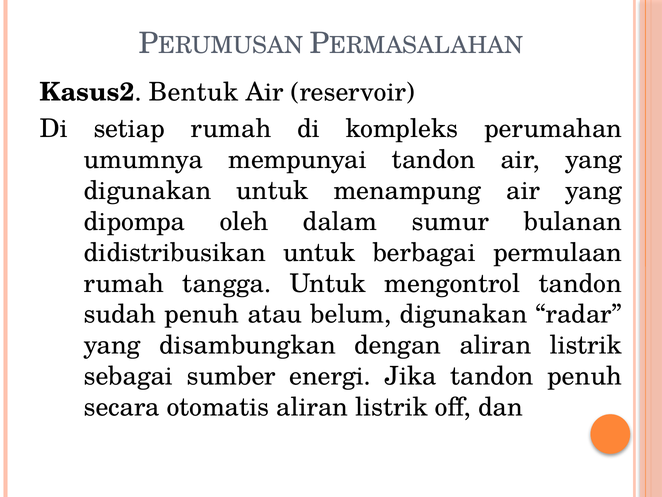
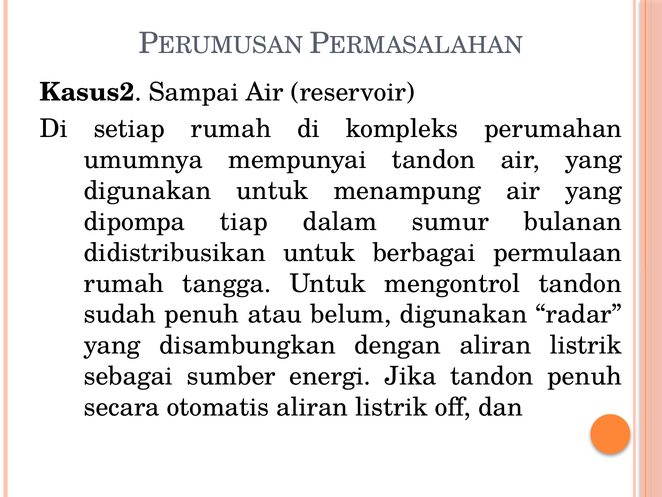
Bentuk: Bentuk -> Sampai (194, 92)
oleh: oleh -> tiap (244, 221)
